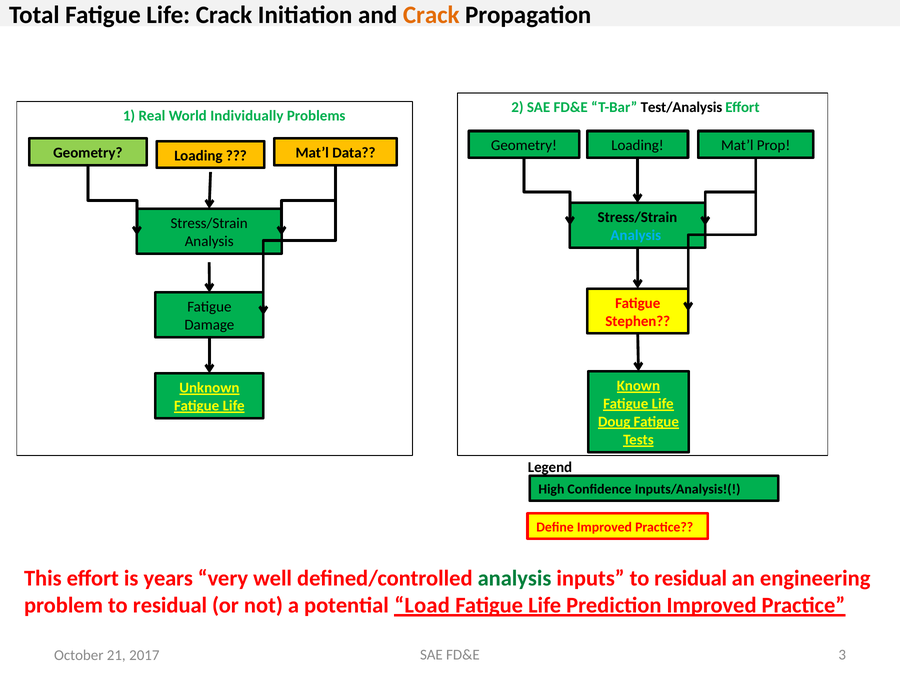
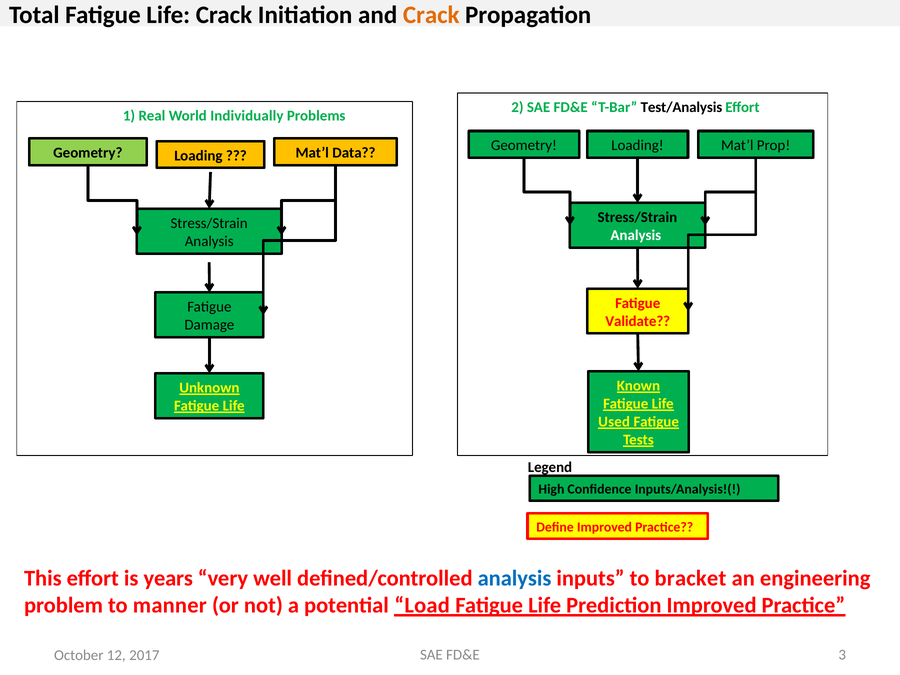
Analysis colour: light blue -> white (636, 235)
Stephen: Stephen -> Validate (638, 321)
Doug: Doug -> Used (614, 422)
analysis colour: green -> blue (515, 578)
inputs to residual: residual -> bracket (690, 578)
problem to residual: residual -> manner (170, 605)
21: 21 -> 12 (116, 655)
